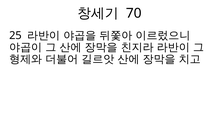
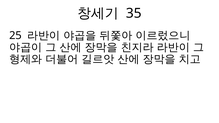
70: 70 -> 35 (134, 13)
